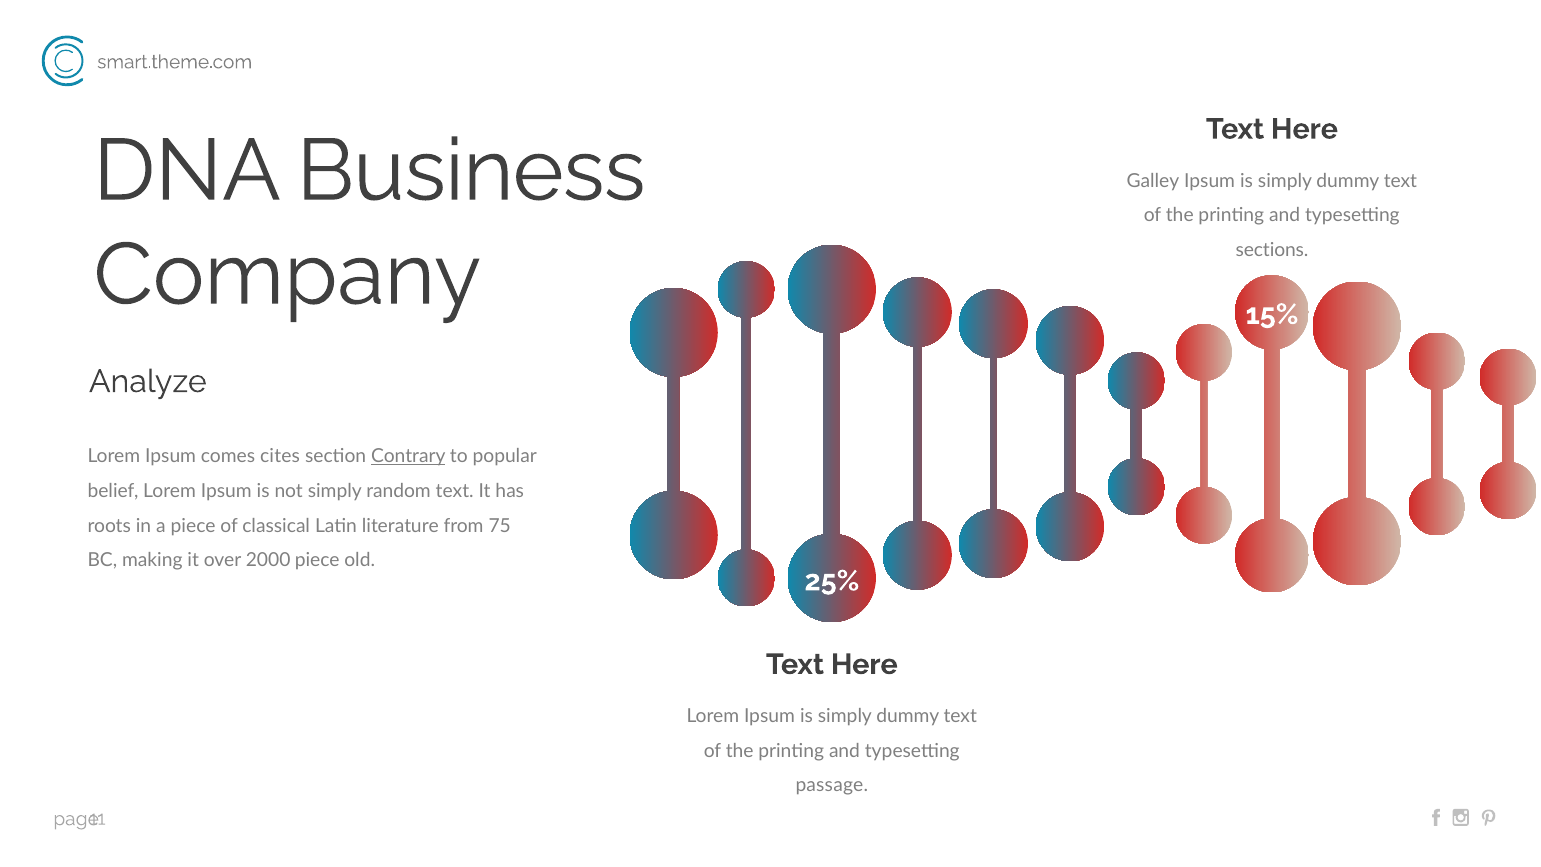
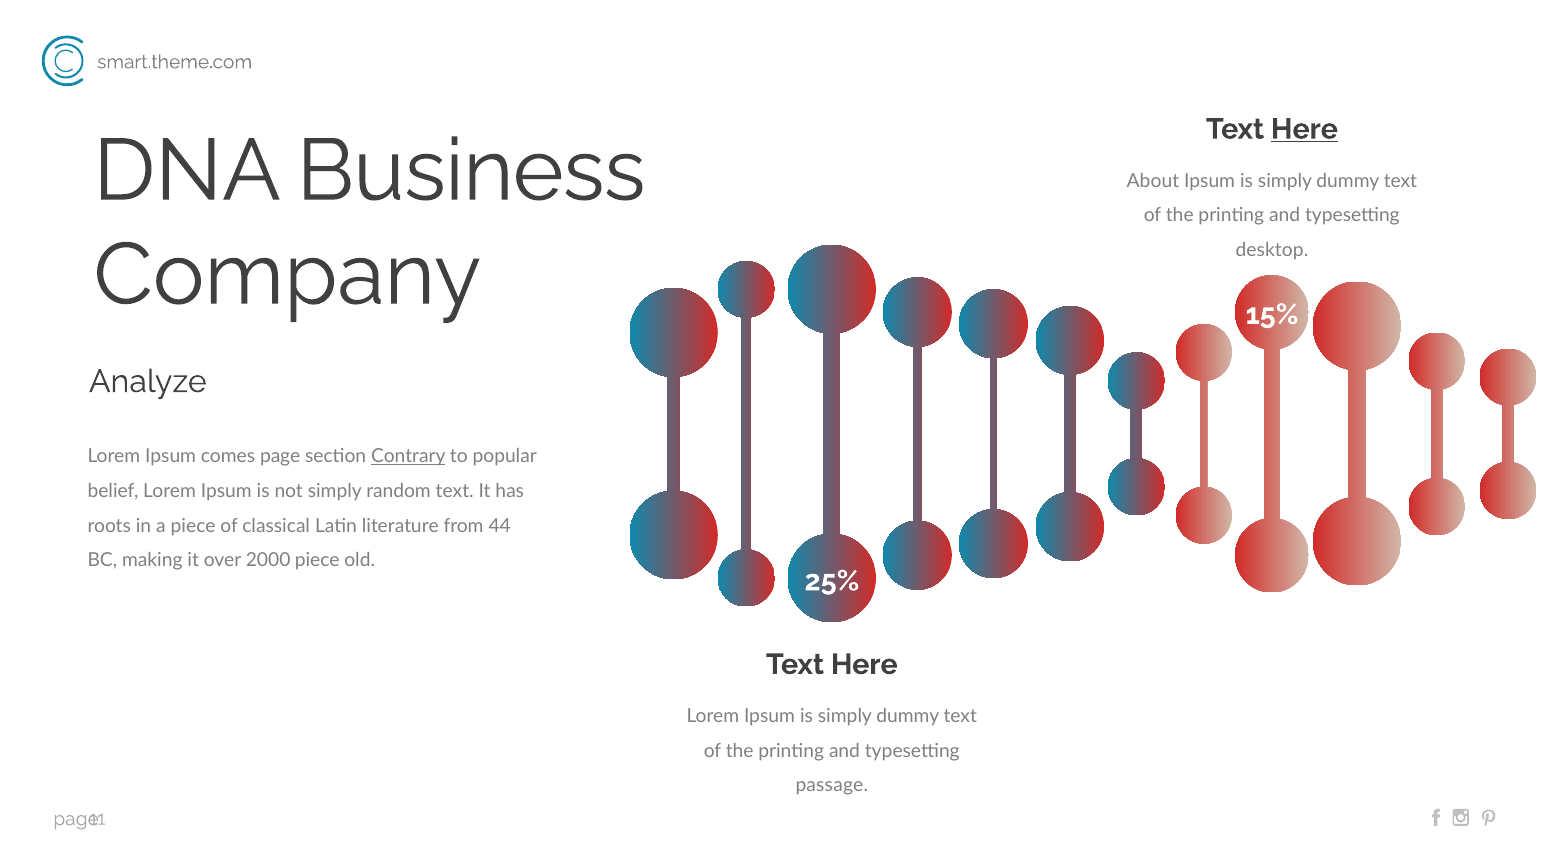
Here underline: none -> present (1305, 129)
Galley: Galley -> About (1153, 181)
sections: sections -> desktop (1272, 250)
cites: cites -> page (280, 456)
75: 75 -> 44 (500, 526)
